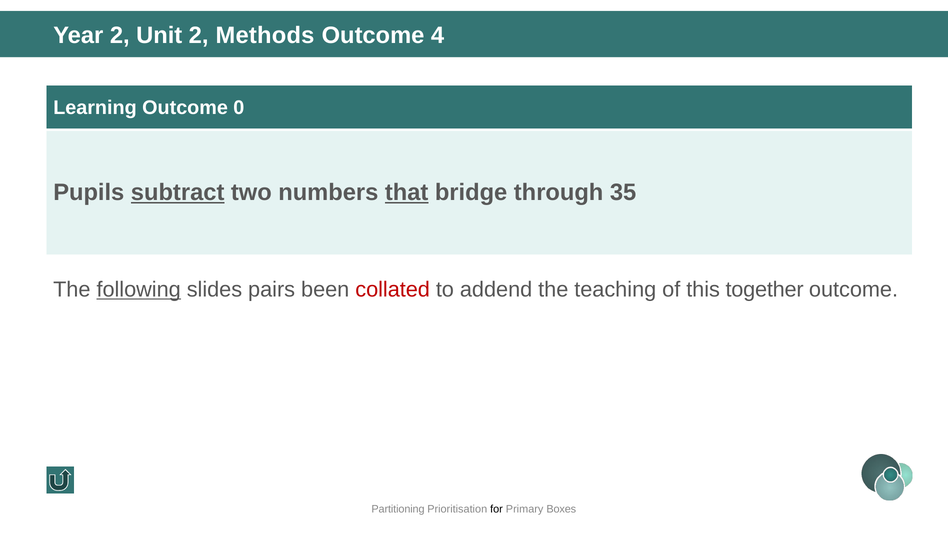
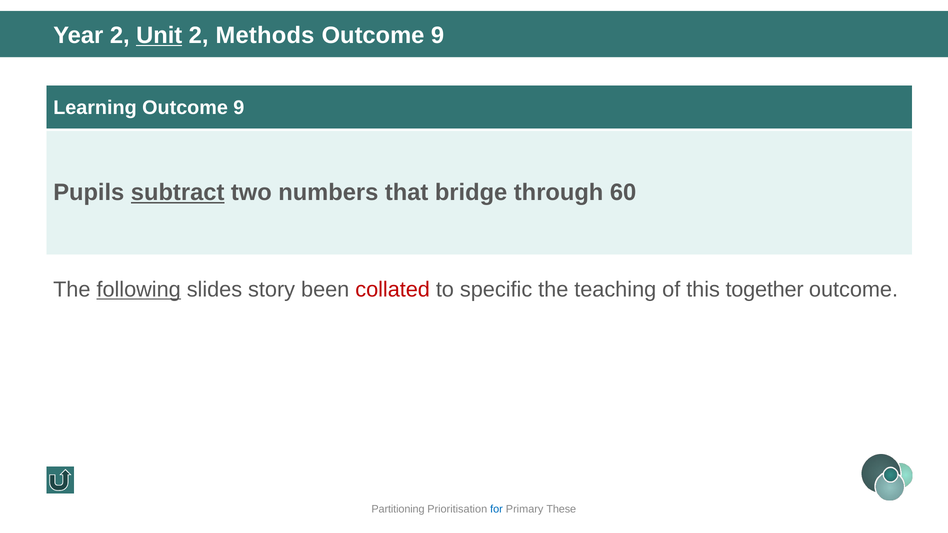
Unit underline: none -> present (159, 35)
4: 4 -> 9 (438, 35)
Learning Outcome 0: 0 -> 9 (239, 108)
that underline: present -> none (407, 193)
35: 35 -> 60 (623, 193)
pairs: pairs -> story (272, 290)
addend: addend -> specific (496, 290)
for colour: black -> blue (497, 509)
Boxes: Boxes -> These (561, 509)
